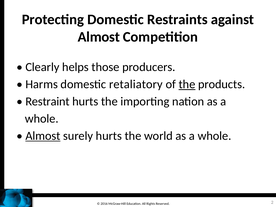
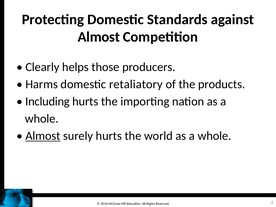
Restraints: Restraints -> Standards (177, 19)
the underline: present -> none (187, 84)
Restraint: Restraint -> Including (48, 101)
